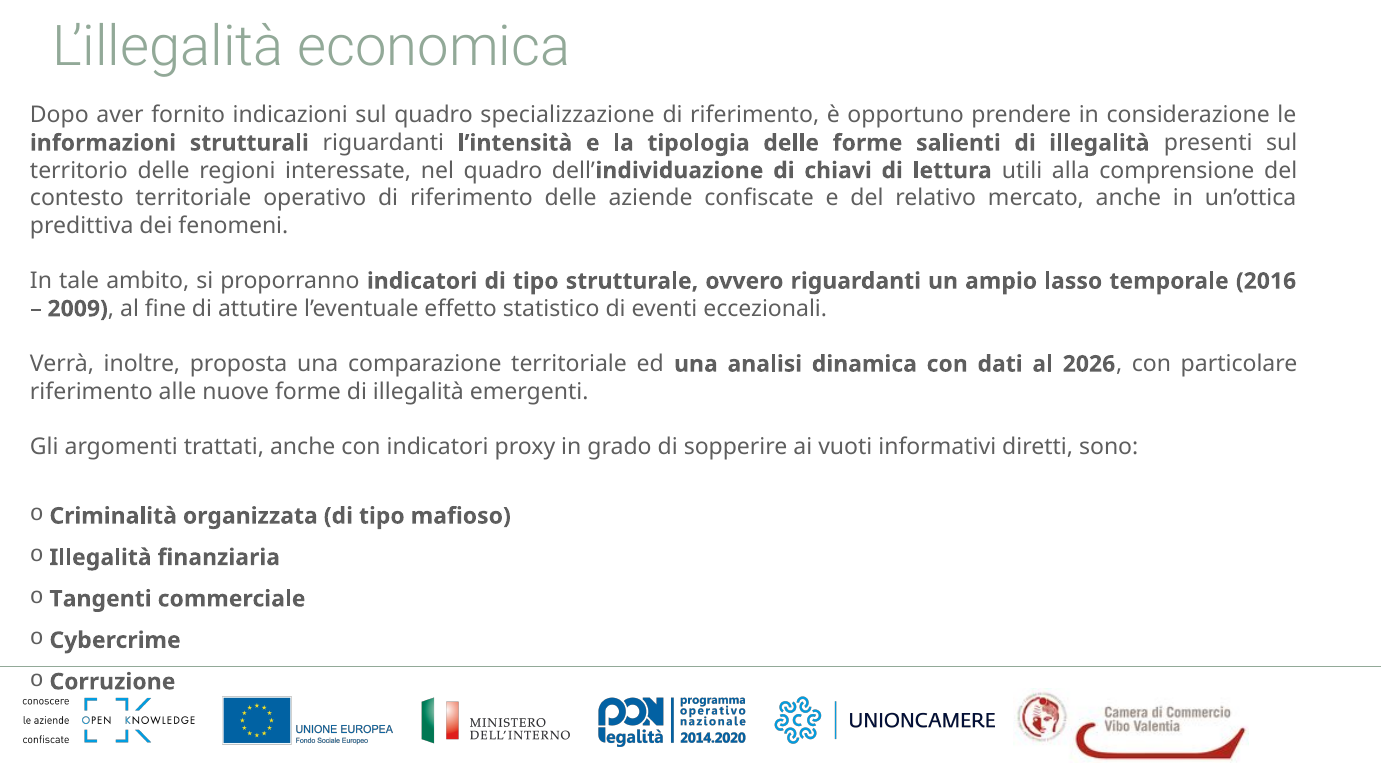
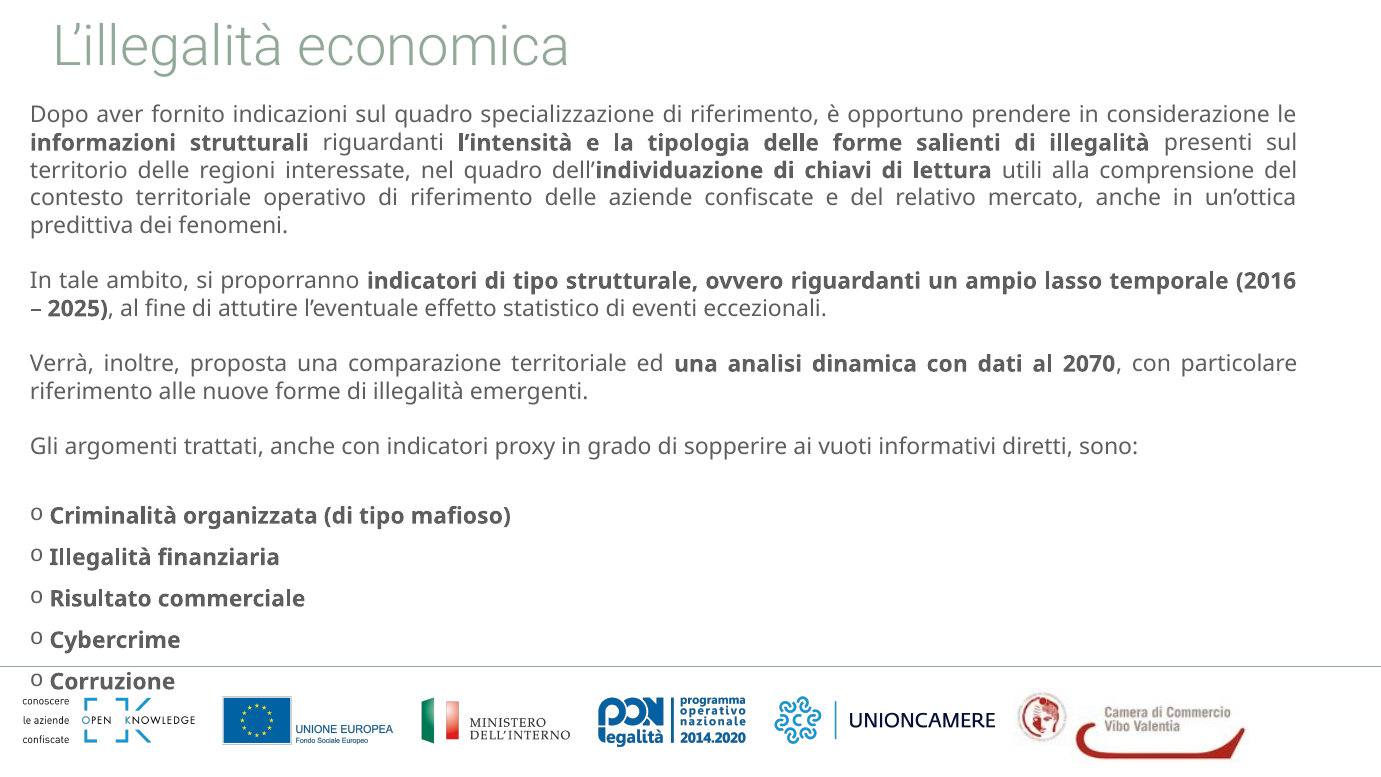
2009: 2009 -> 2025 (78, 309)
2026: 2026 -> 2070 (1089, 364)
Tangenti: Tangenti -> Risultato (101, 599)
